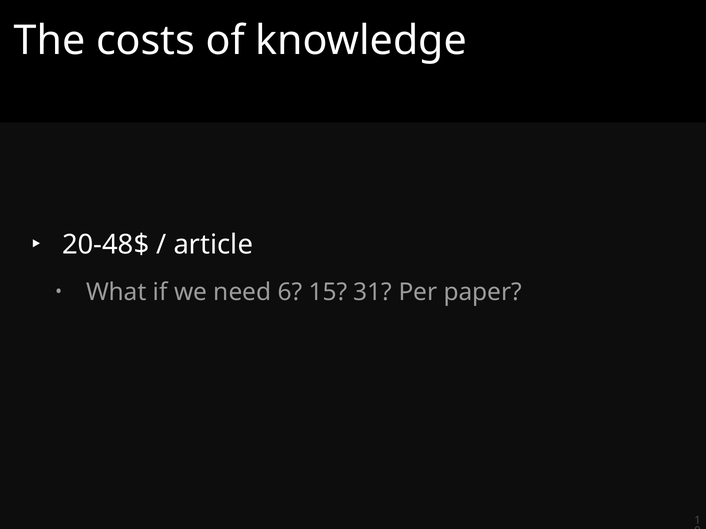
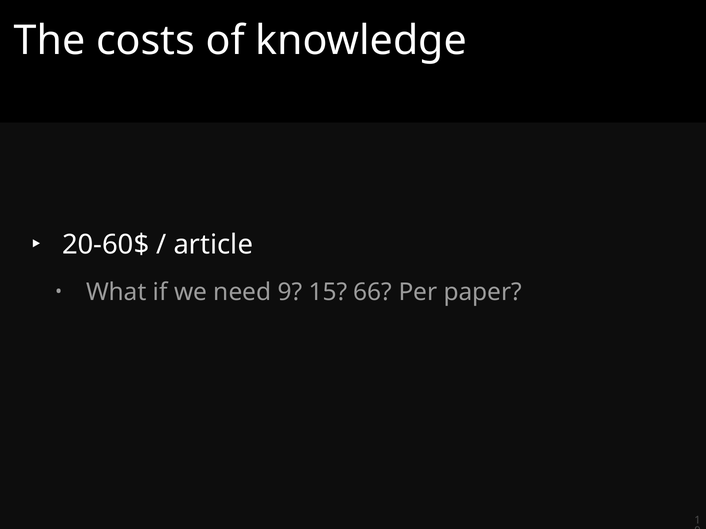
20-48$: 20-48$ -> 20-60$ (106, 245)
need 6: 6 -> 9 (290, 293)
31: 31 -> 66 (373, 293)
